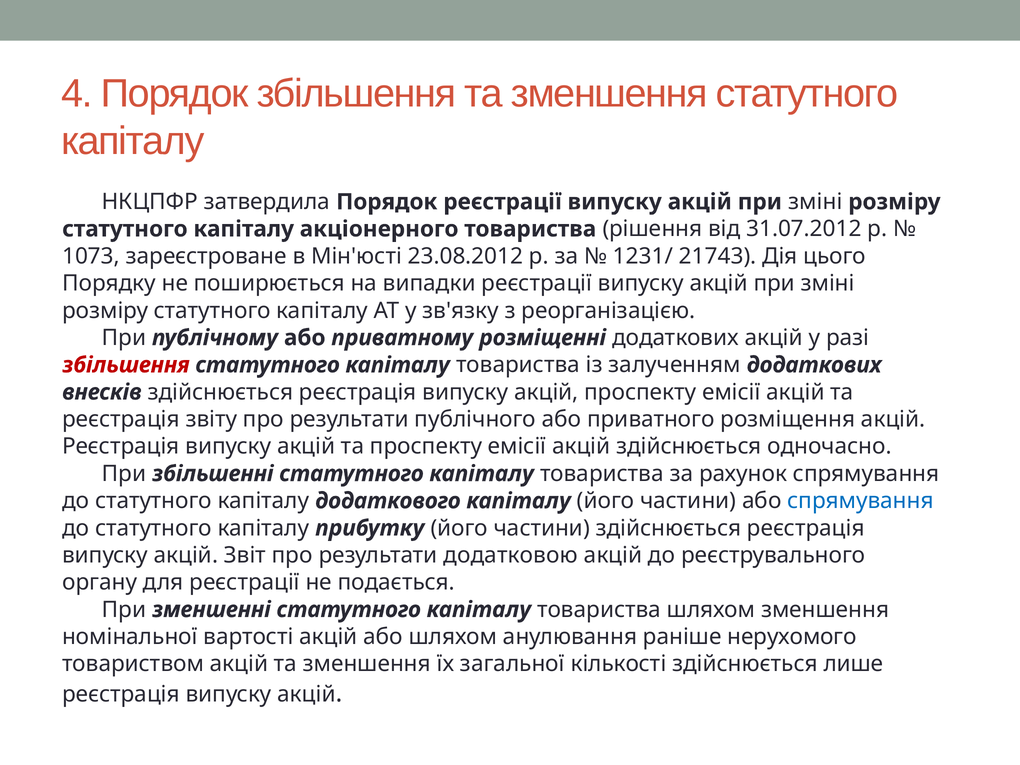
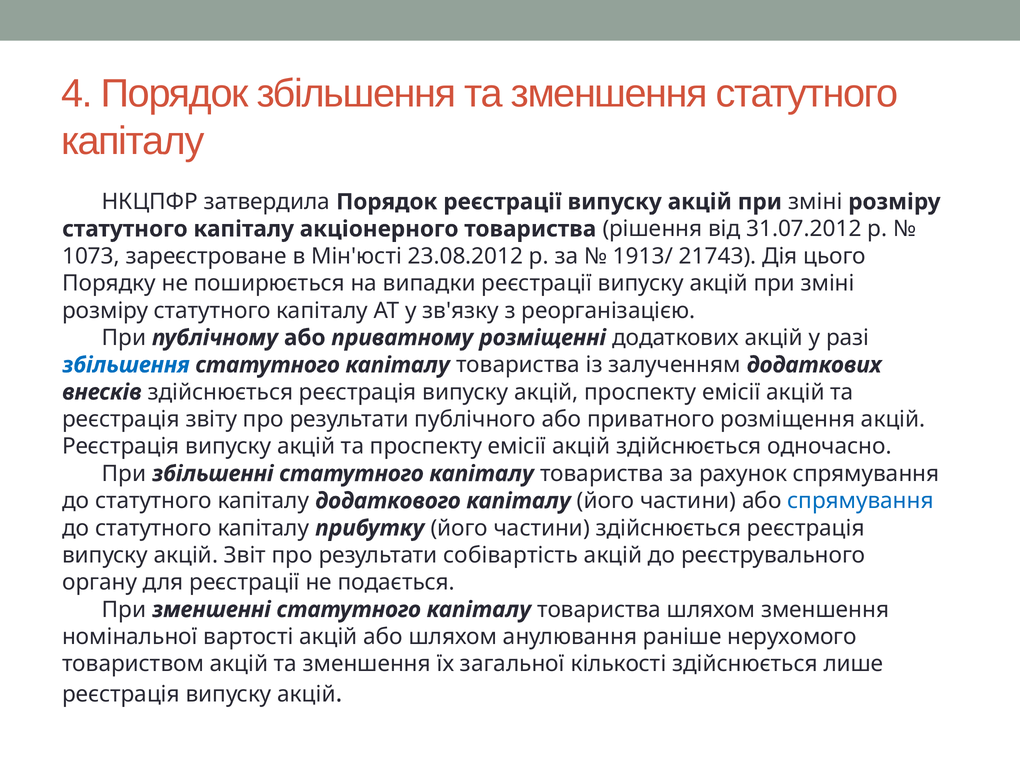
1231/: 1231/ -> 1913/ (643, 256)
збільшення colour: red -> blue (126, 365)
додатковою: додатковою -> собівартість (511, 555)
